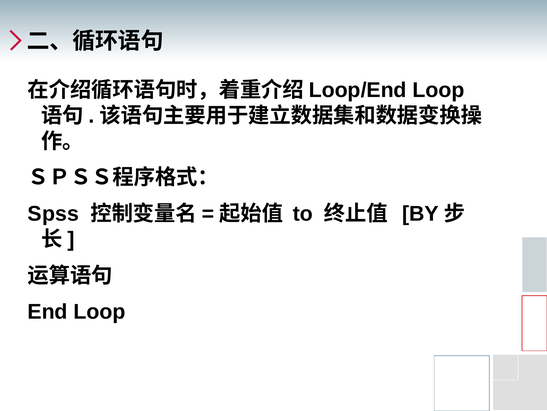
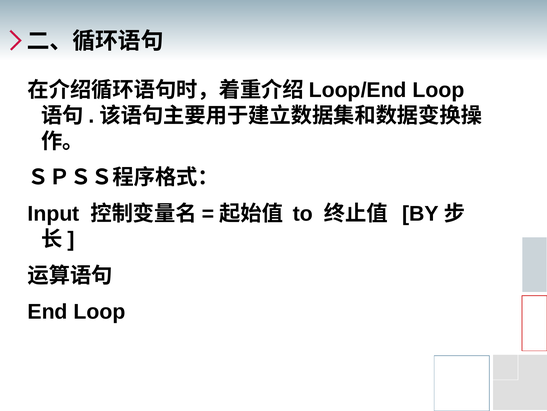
Spss: Spss -> Input (53, 213)
